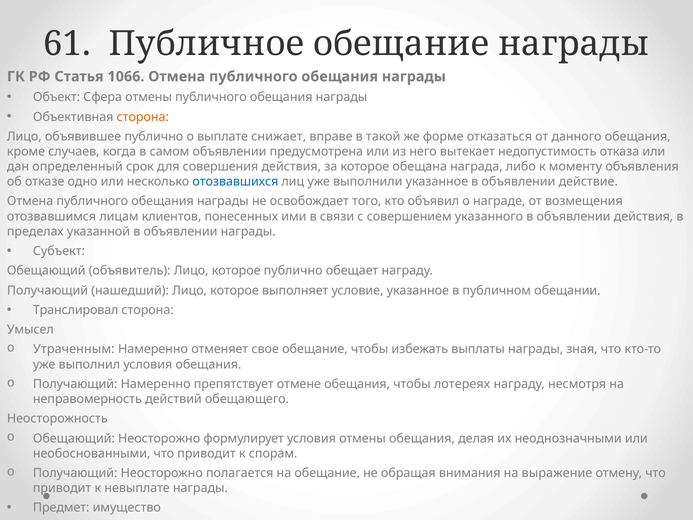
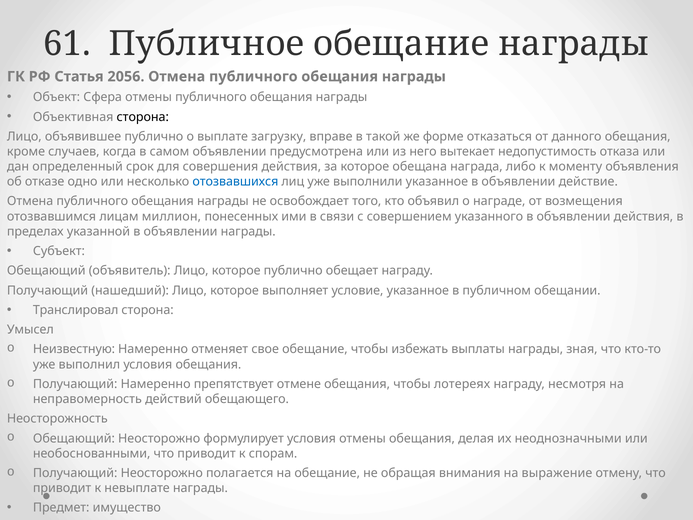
1066: 1066 -> 2056 (126, 77)
сторона colour: orange -> black (143, 117)
снижает: снижает -> загрузку (279, 136)
клиентов: клиентов -> миллион (171, 216)
Утраченным: Утраченным -> Неизвестную (74, 349)
